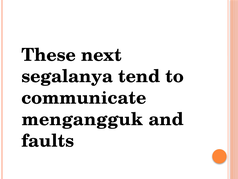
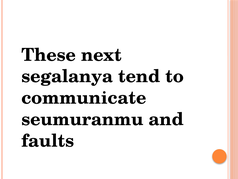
mengangguk: mengangguk -> seumuranmu (82, 119)
